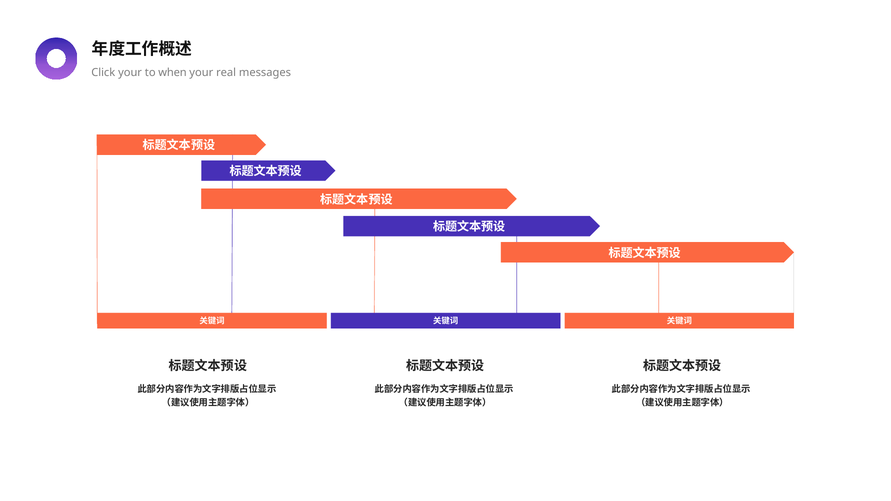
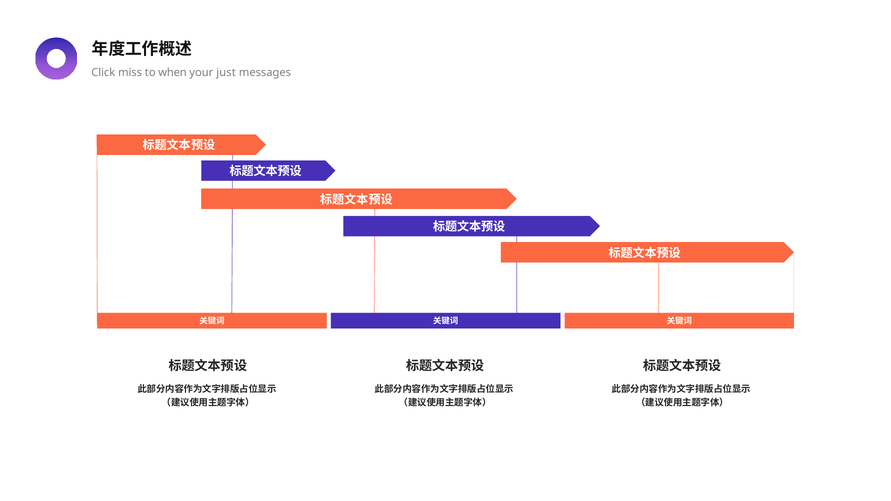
Click your: your -> miss (130, 73)
real: real -> just (226, 73)
